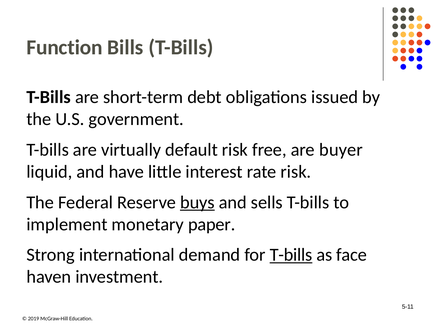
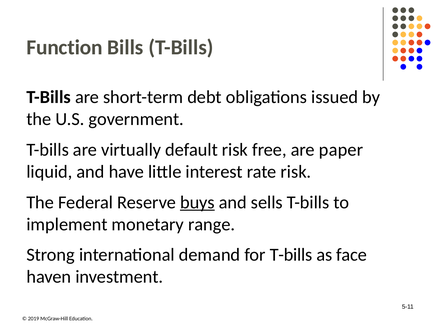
buyer: buyer -> paper (341, 150)
paper: paper -> range (212, 224)
T-bills underline: present -> none (291, 255)
